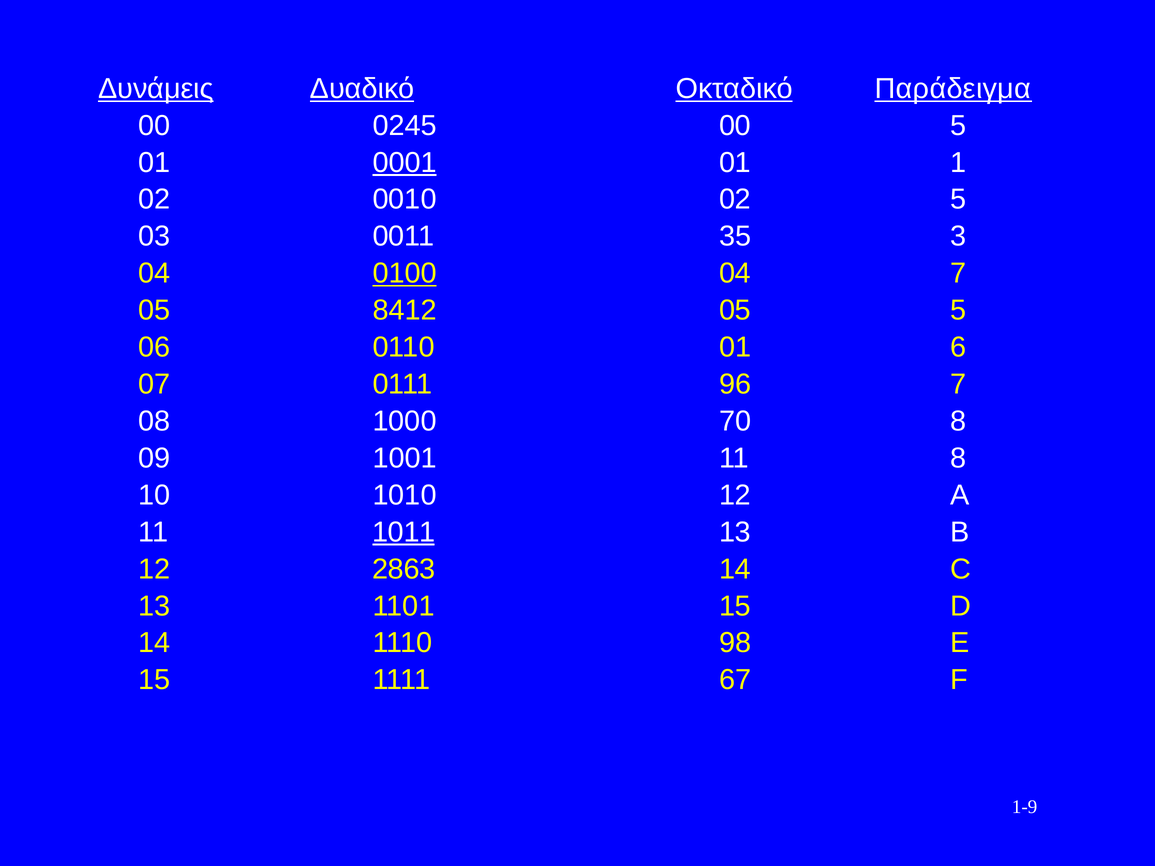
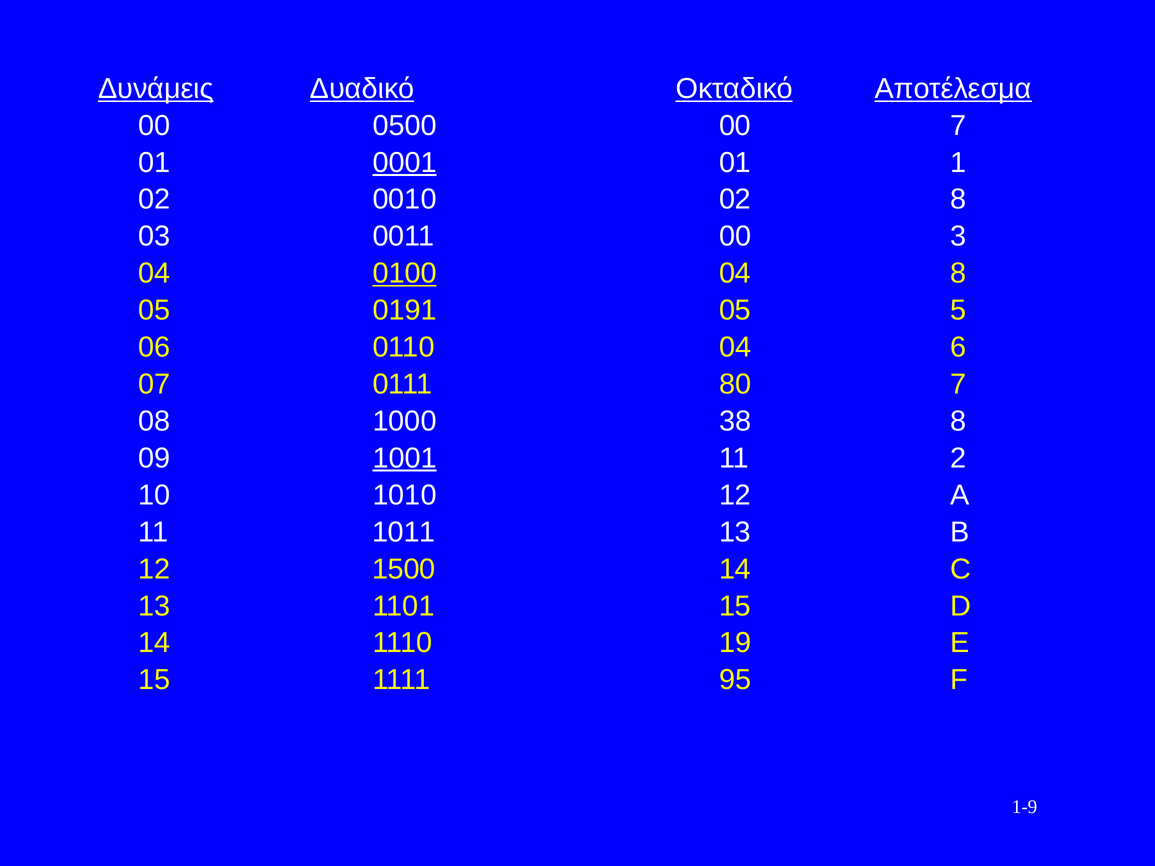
Παράδειγμα: Παράδειγμα -> Αποτέλεσμα (953, 89)
0245: 0245 -> 0500 (405, 126)
00 5: 5 -> 7 (958, 126)
02 5: 5 -> 8 (958, 200)
0011 35: 35 -> 00 (735, 236)
04 7: 7 -> 8 (958, 273)
8412: 8412 -> 0191 (405, 310)
0110 01: 01 -> 04 (735, 347)
96: 96 -> 80 (735, 384)
70: 70 -> 38 (735, 421)
1001 underline: none -> present (405, 458)
11 8: 8 -> 2 (958, 458)
1011 underline: present -> none (404, 532)
2863: 2863 -> 1500 (404, 569)
98: 98 -> 19 (735, 643)
67: 67 -> 95 (735, 680)
